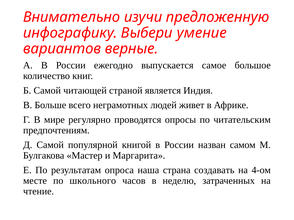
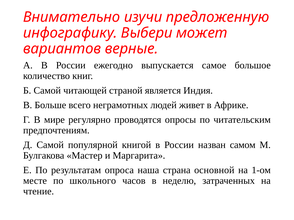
умение: умение -> может (202, 33)
создавать: создавать -> основной (214, 170)
4-ом: 4-ом -> 1-ом (261, 170)
